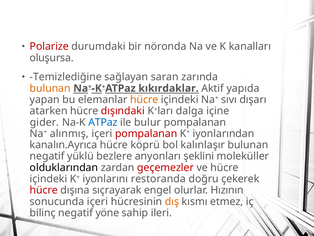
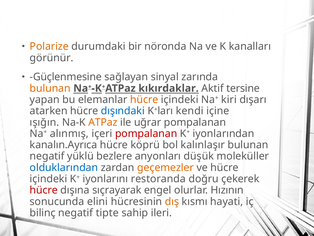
Polarize colour: red -> orange (49, 46)
oluşursa: oluşursa -> görünür (52, 58)
Temizlediğine: Temizlediğine -> Güçlenmesine (66, 77)
saran: saran -> sinyal (165, 77)
yapıda: yapıda -> tersine (243, 88)
sıvı: sıvı -> kiri (229, 99)
dışındaki colour: red -> blue (123, 111)
dalga: dalga -> kendi (190, 111)
gider: gider -> ışığın (44, 122)
ATPaz colour: blue -> orange (103, 122)
bulur: bulur -> uğrar (148, 122)
şeklini: şeklini -> düşük (199, 156)
olduklarından colour: black -> blue (64, 167)
geçemezler colour: red -> orange (166, 167)
sonucunda içeri: içeri -> elini (97, 201)
etmez: etmez -> hayati (227, 201)
yöne: yöne -> tipte (107, 212)
